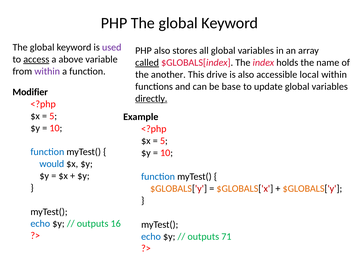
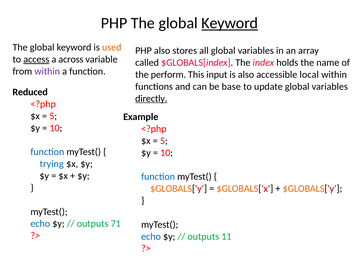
Keyword underline: none -> present (230, 23)
used colour: purple -> orange (112, 47)
above: above -> across (71, 59)
called underline: present -> none (147, 63)
another: another -> perform (168, 75)
drive: drive -> input (217, 75)
Modifier: Modifier -> Reduced (30, 92)
would: would -> trying (52, 164)
16: 16 -> 71 (116, 224)
71: 71 -> 11 (226, 237)
